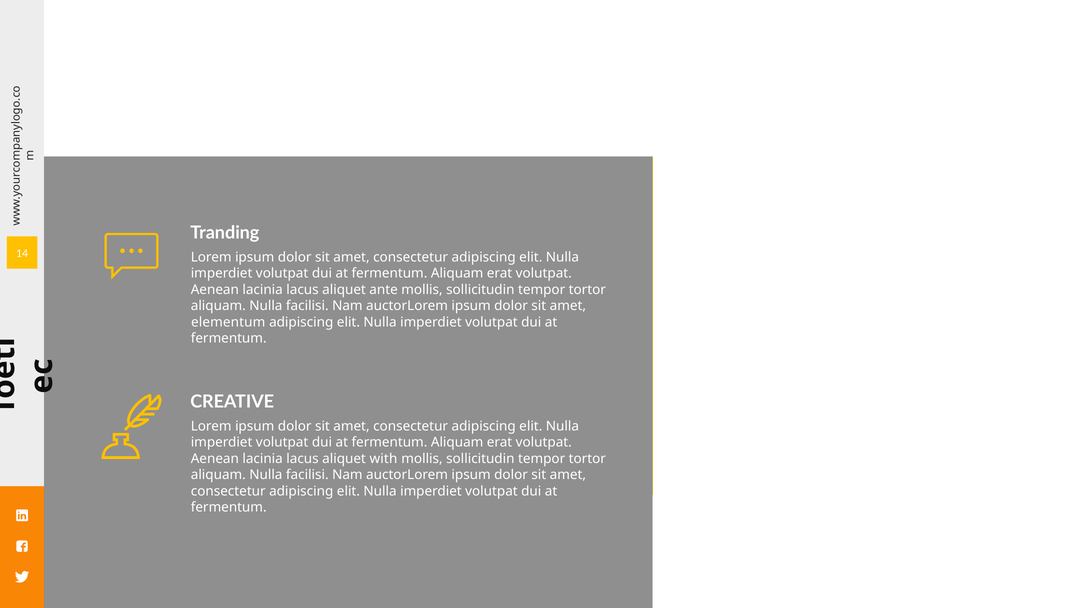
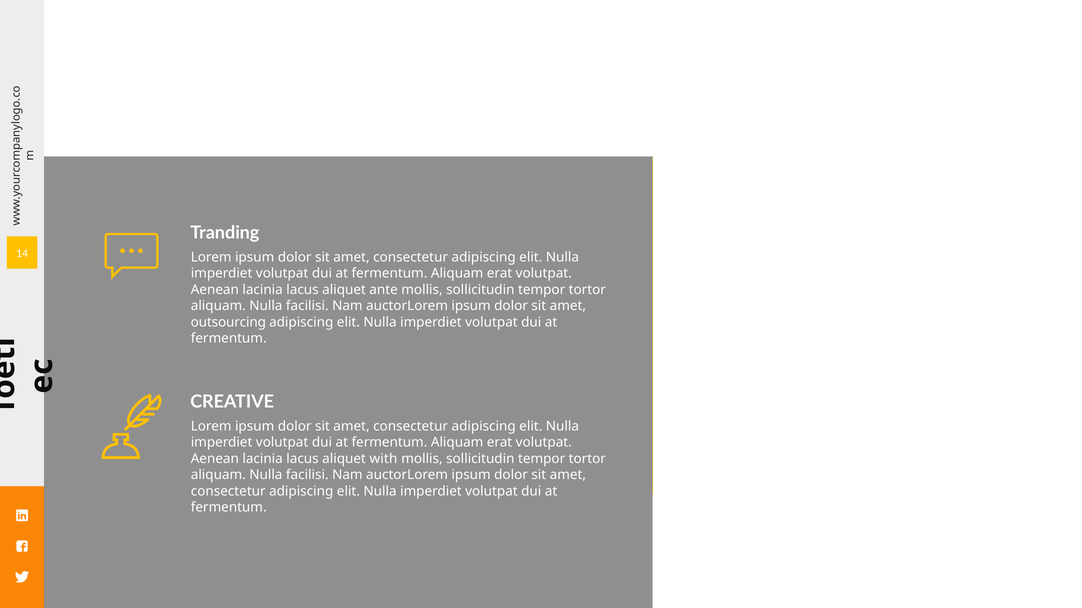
elementum: elementum -> outsourcing (228, 322)
